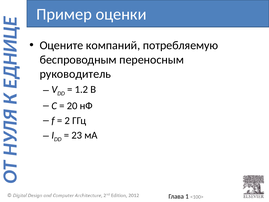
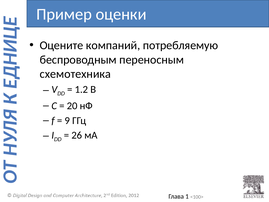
руководитель: руководитель -> схемотехника (75, 74)
2: 2 -> 9 (67, 120)
23: 23 -> 26 (77, 135)
